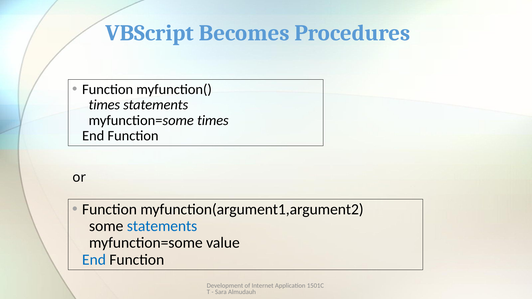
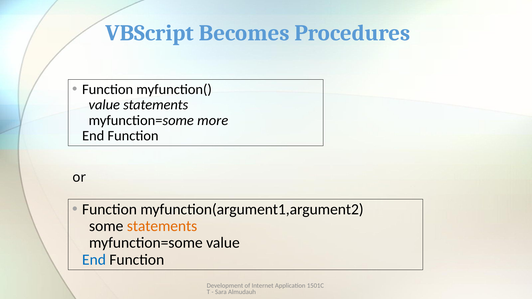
times: times -> value (104, 105)
myfunction=some times: times -> more (213, 120)
statements colour: blue -> orange (162, 226)
